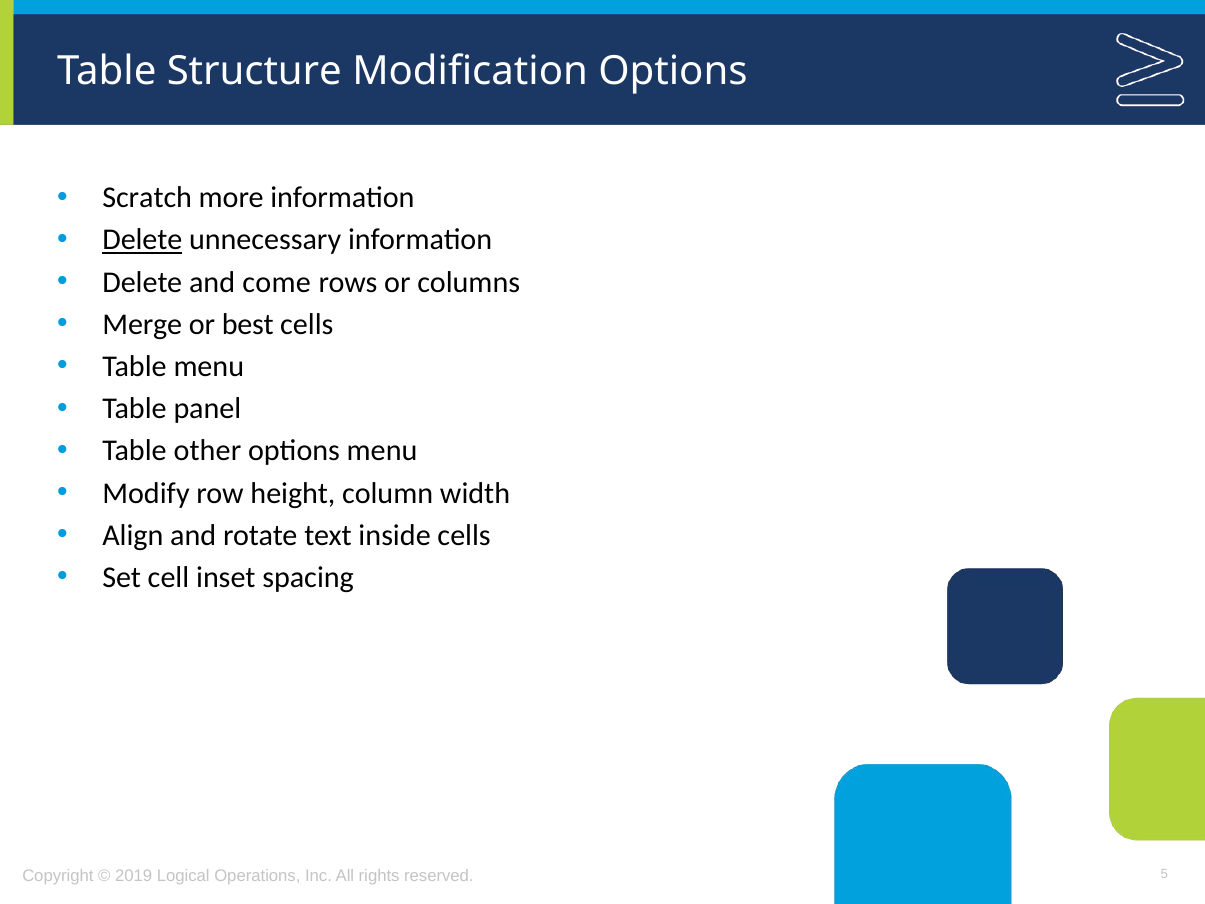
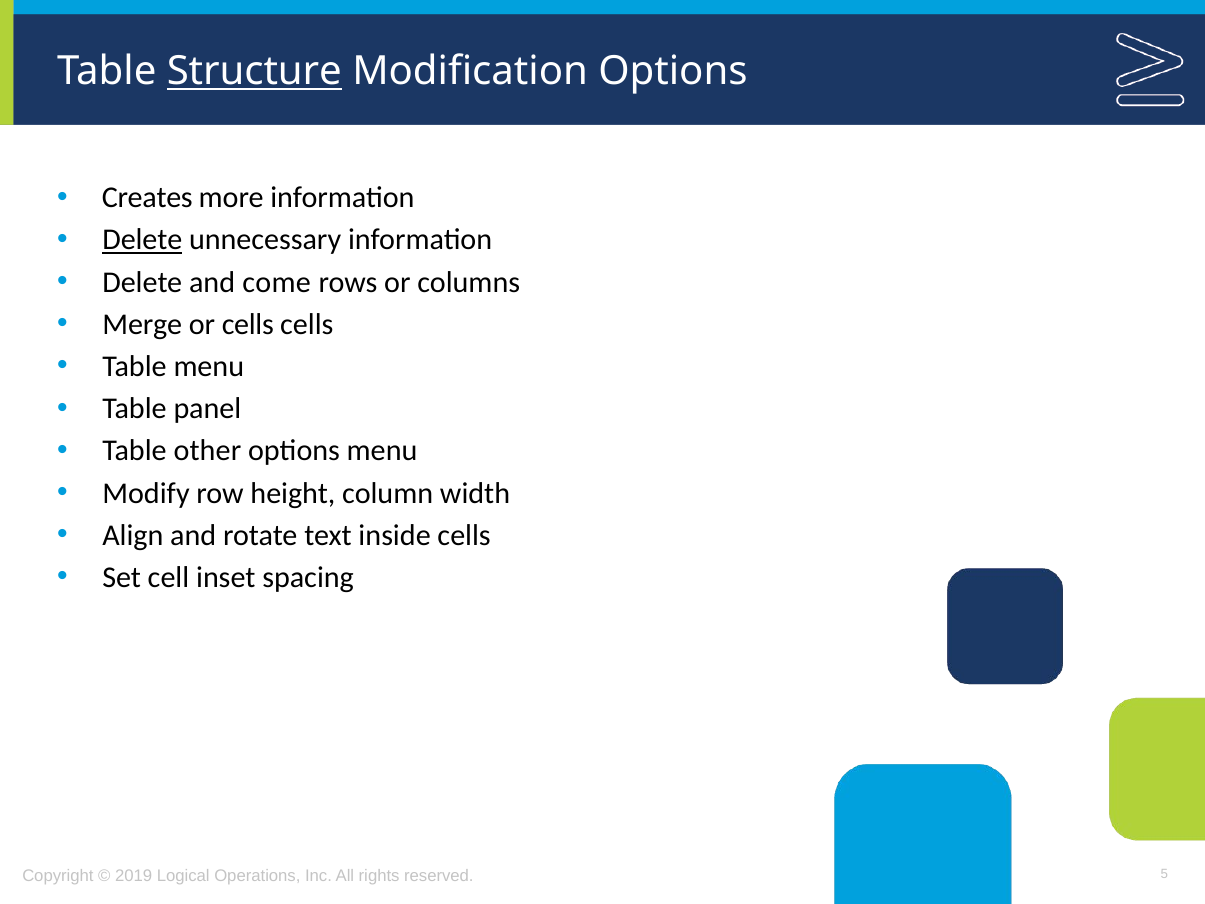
Structure underline: none -> present (254, 72)
Scratch: Scratch -> Creates (147, 198)
or best: best -> cells (248, 324)
